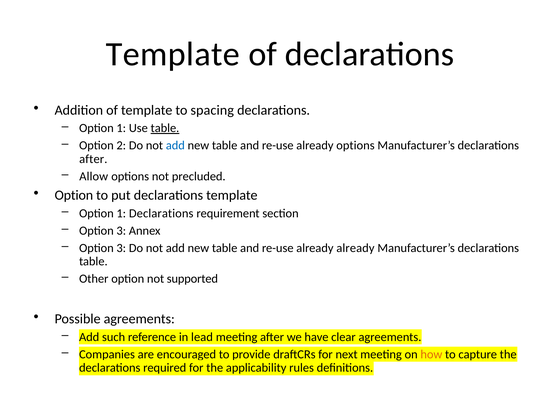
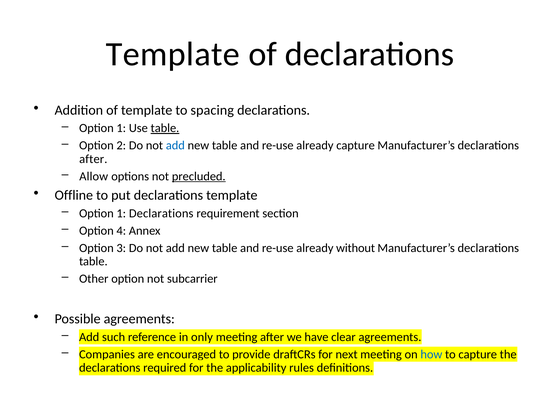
already options: options -> capture (356, 146)
precluded underline: none -> present (199, 176)
Option: Option -> Offline (74, 195)
3: 3 -> 4 (121, 231)
already already: already -> without (356, 248)
supported: supported -> subcarrier (192, 279)
lead: lead -> only (202, 337)
how colour: orange -> blue (431, 354)
